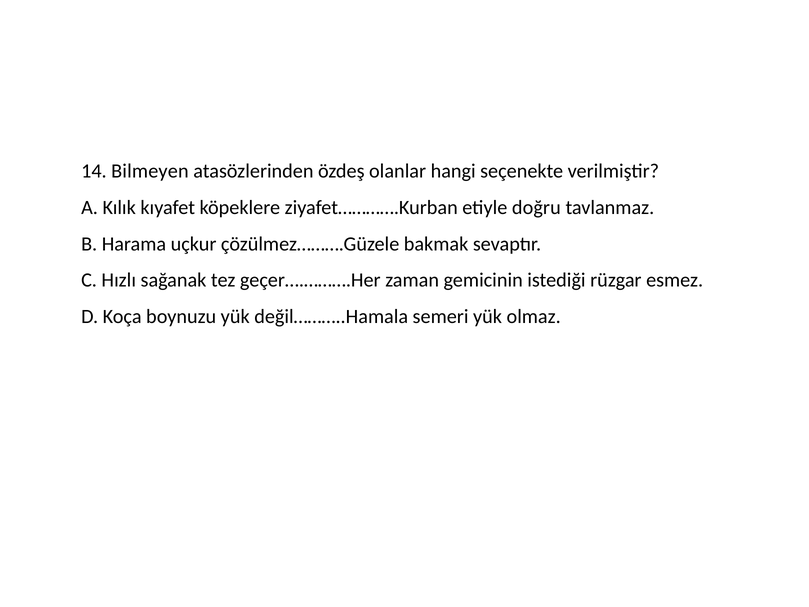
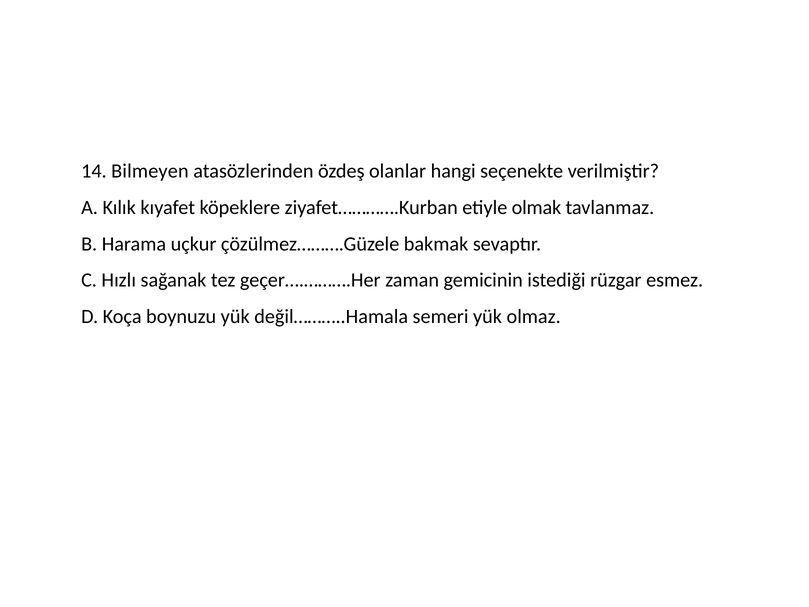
doğru: doğru -> olmak (536, 207)
